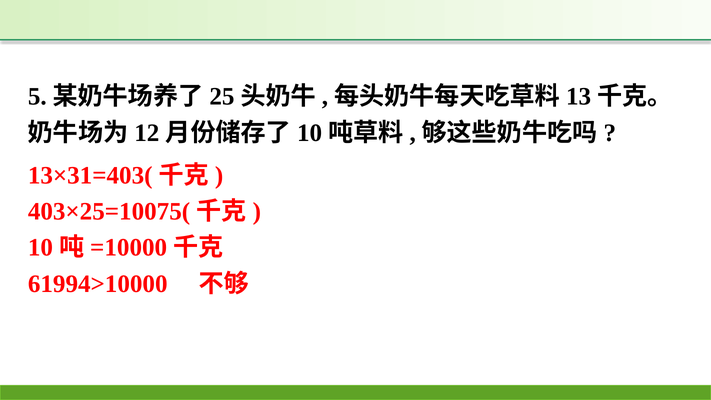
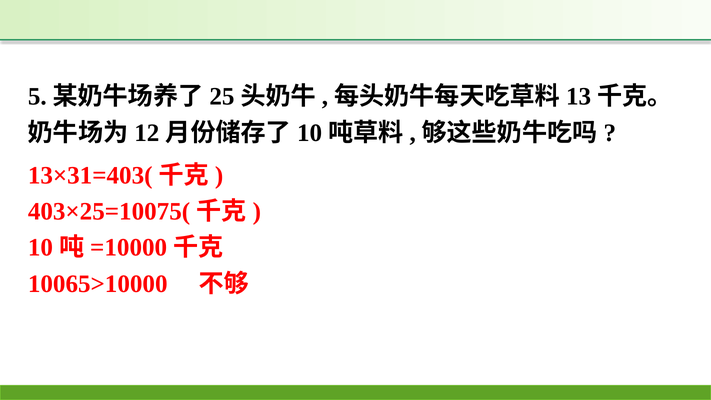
61994>10000: 61994>10000 -> 10065>10000 (98, 284)
